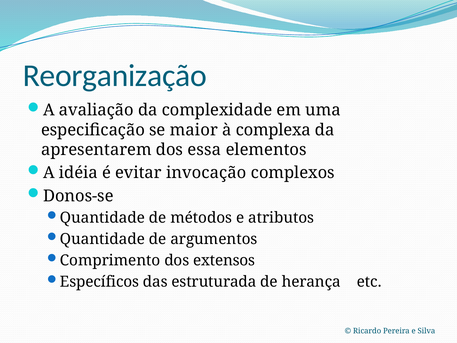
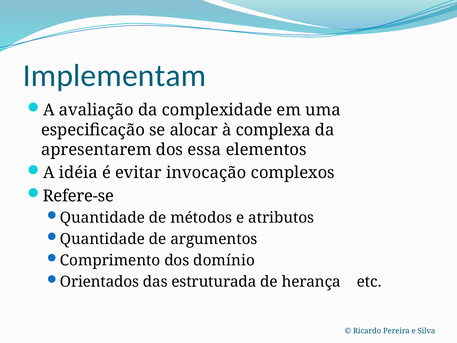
Reorganização: Reorganização -> Implementam (115, 75)
maior: maior -> alocar (194, 130)
Donos-se: Donos-se -> Refere-se (78, 196)
extensos: extensos -> domínio (224, 260)
Específicos: Específicos -> Orientados (100, 282)
